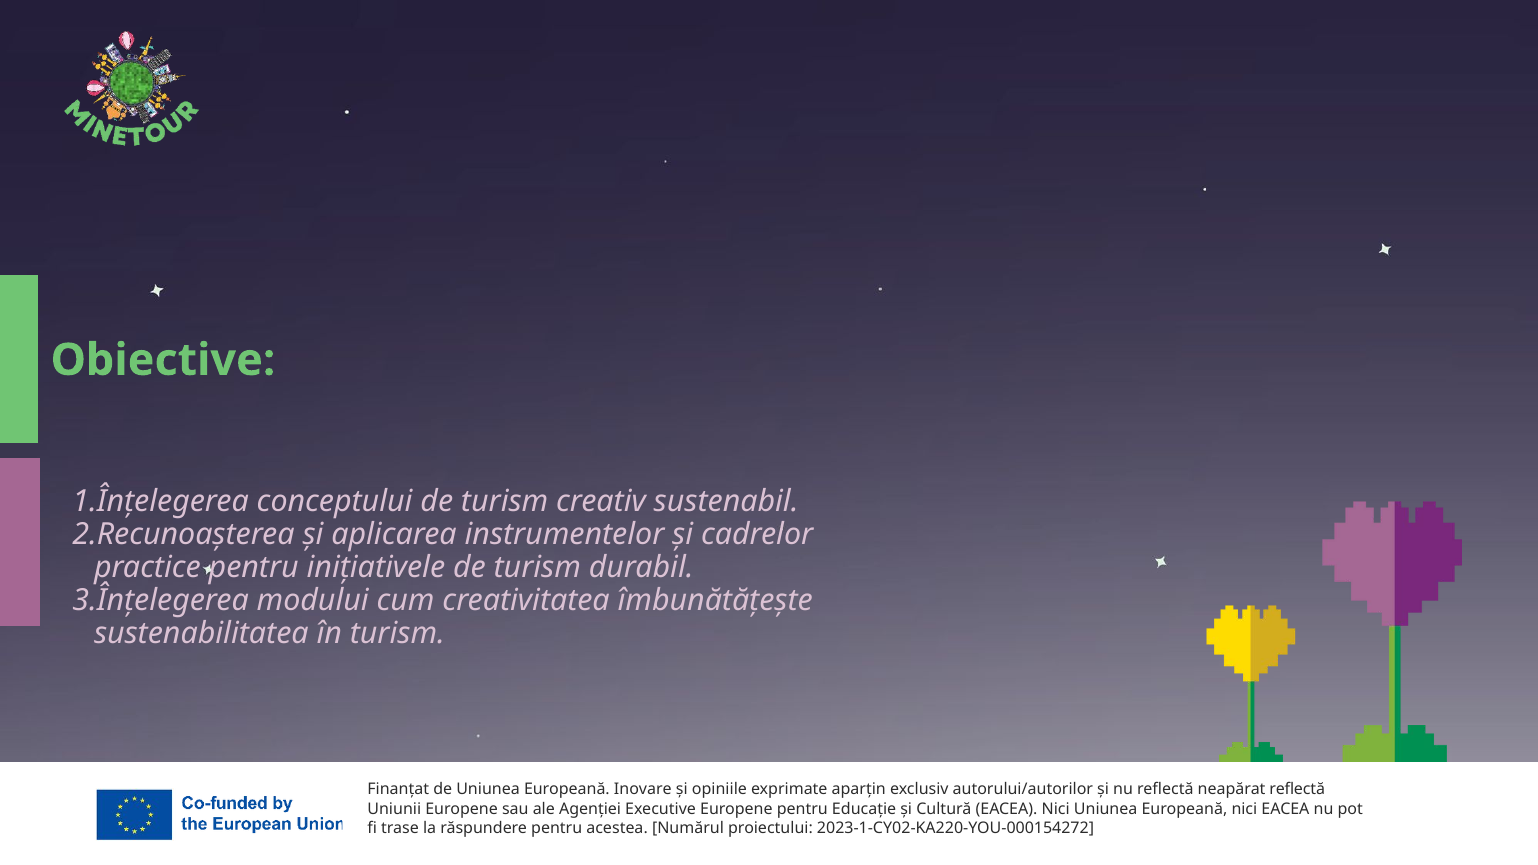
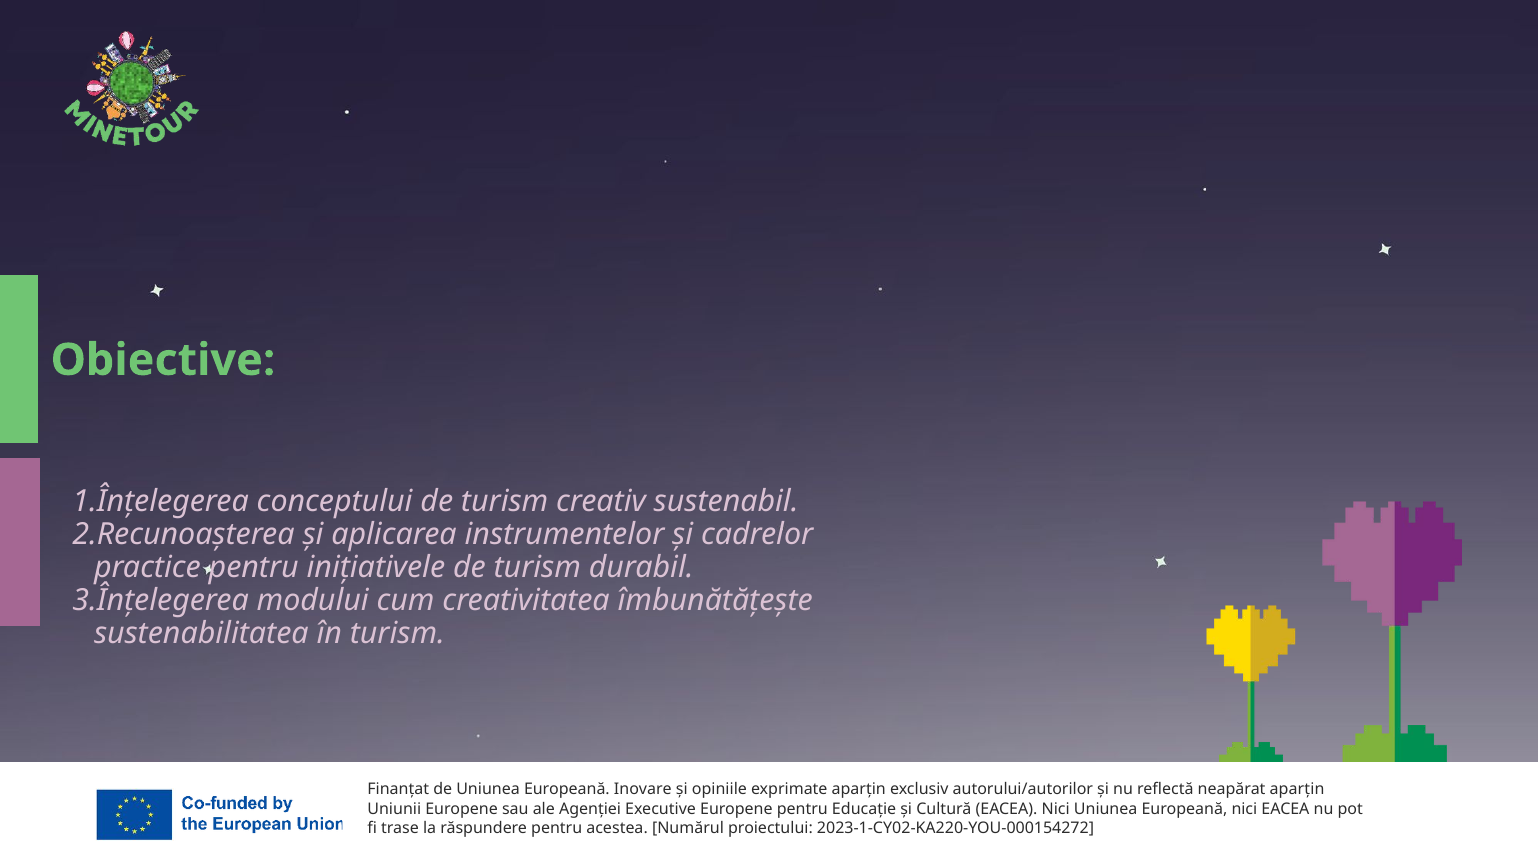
neapărat reflectă: reflectă -> aparțin (1297, 790)
